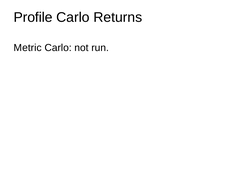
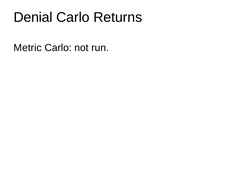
Profile: Profile -> Denial (33, 17)
